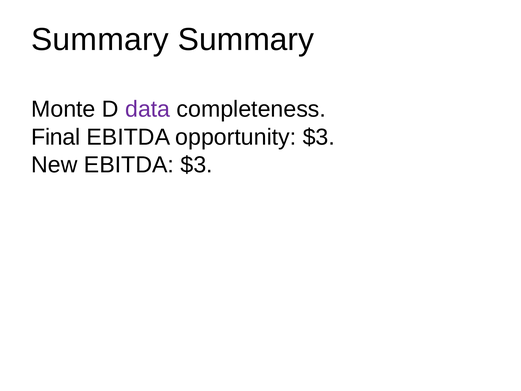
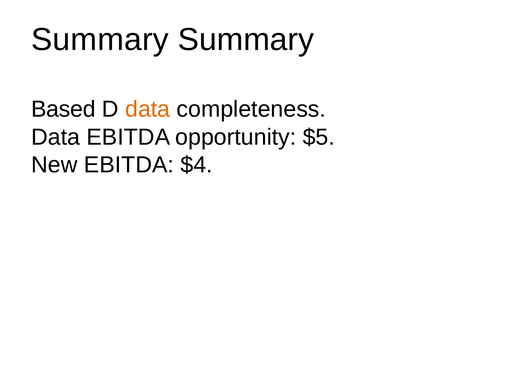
Monte: Monte -> Based (63, 109)
data colour: purple -> orange (148, 109)
Final: Final -> Data (56, 137)
opportunity $3: $3 -> $5 (319, 137)
EBITDA $3: $3 -> $4 (197, 165)
